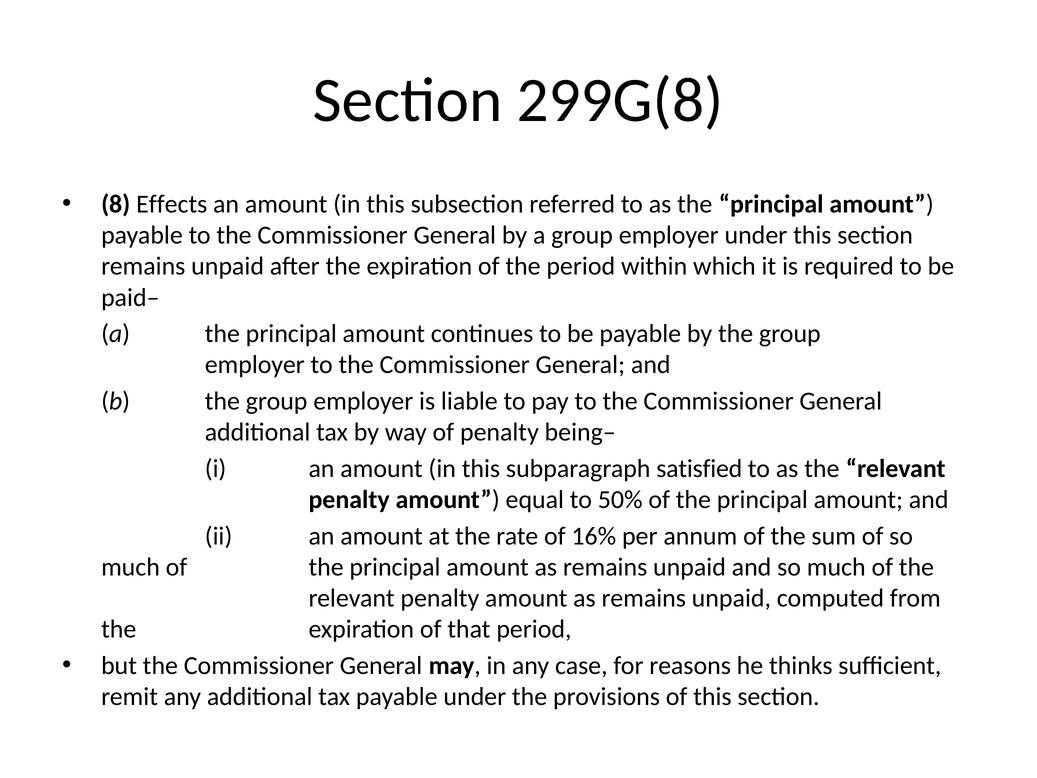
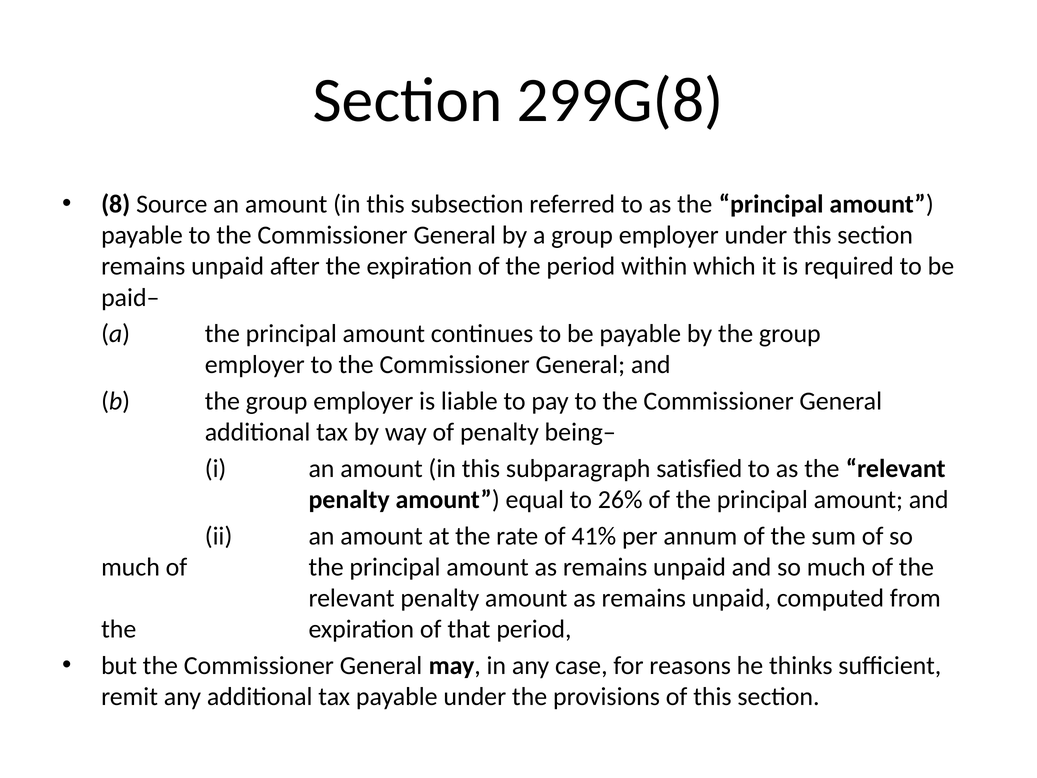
Effects: Effects -> Source (172, 204)
50%: 50% -> 26% (620, 500)
16%: 16% -> 41% (594, 536)
